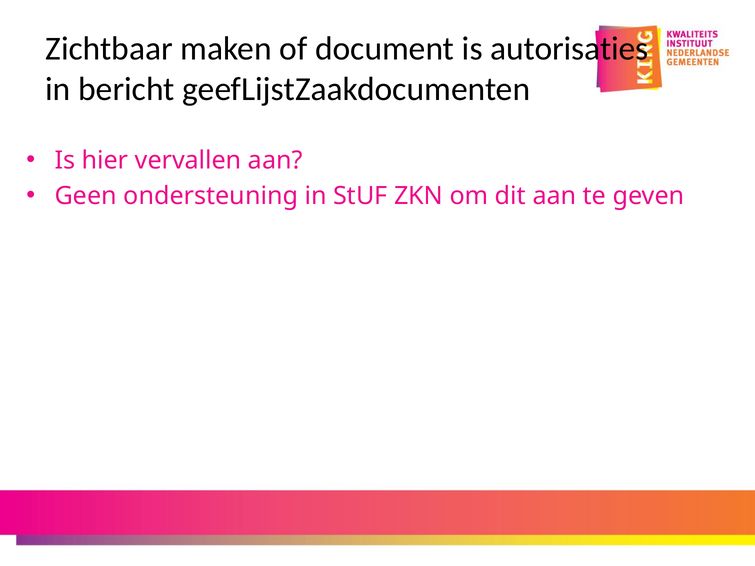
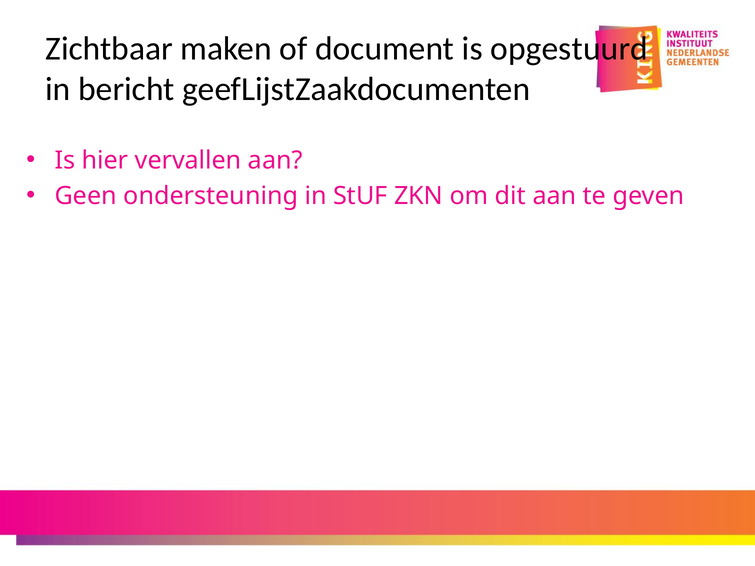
autorisaties: autorisaties -> opgestuurd (569, 49)
